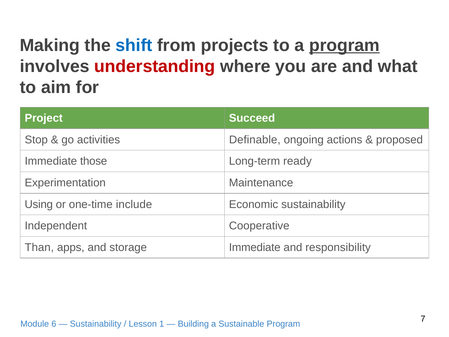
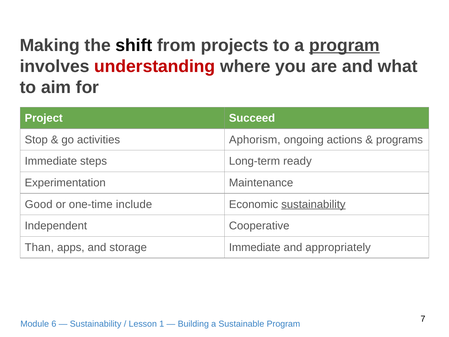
shift colour: blue -> black (134, 45)
Definable: Definable -> Aphorism (255, 140)
proposed: proposed -> programs (399, 140)
those: those -> steps (94, 161)
Using: Using -> Good (39, 204)
sustainability underline: none -> present (313, 204)
responsibility: responsibility -> appropriately (338, 247)
